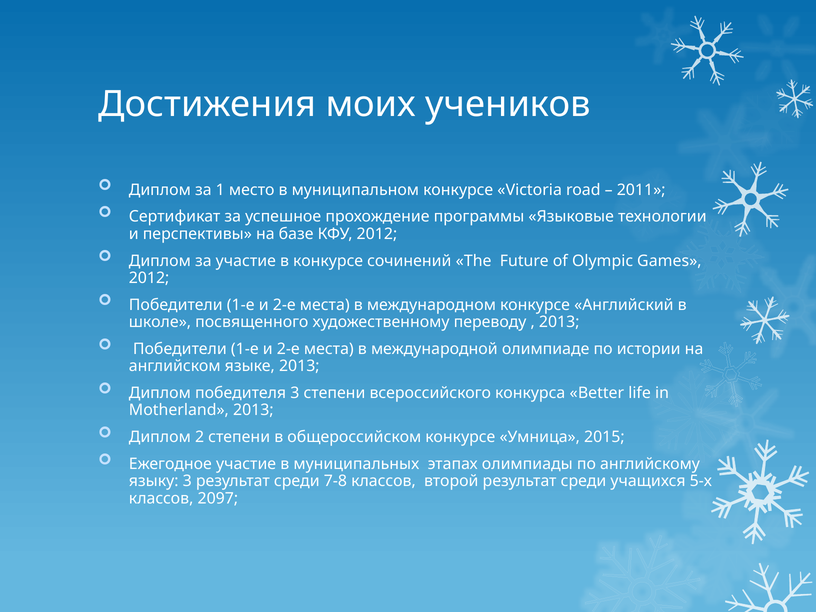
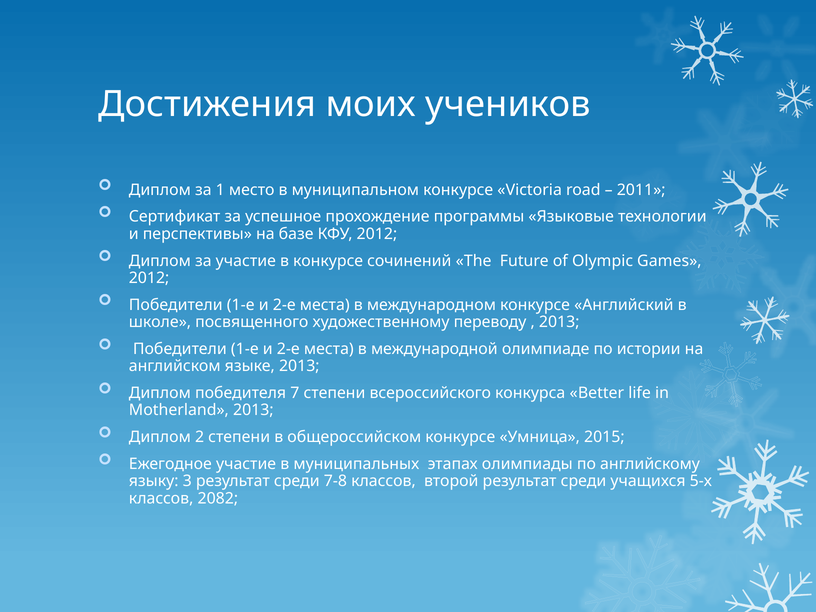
победителя 3: 3 -> 7 (295, 393)
2097: 2097 -> 2082 (218, 498)
